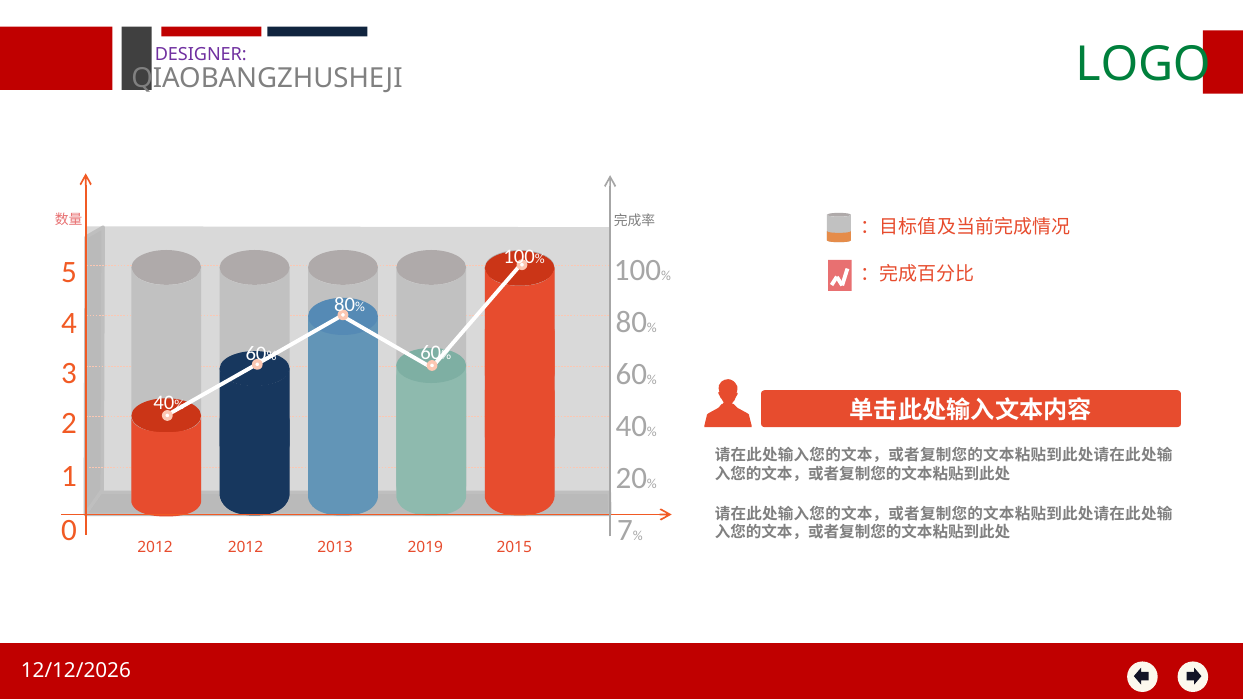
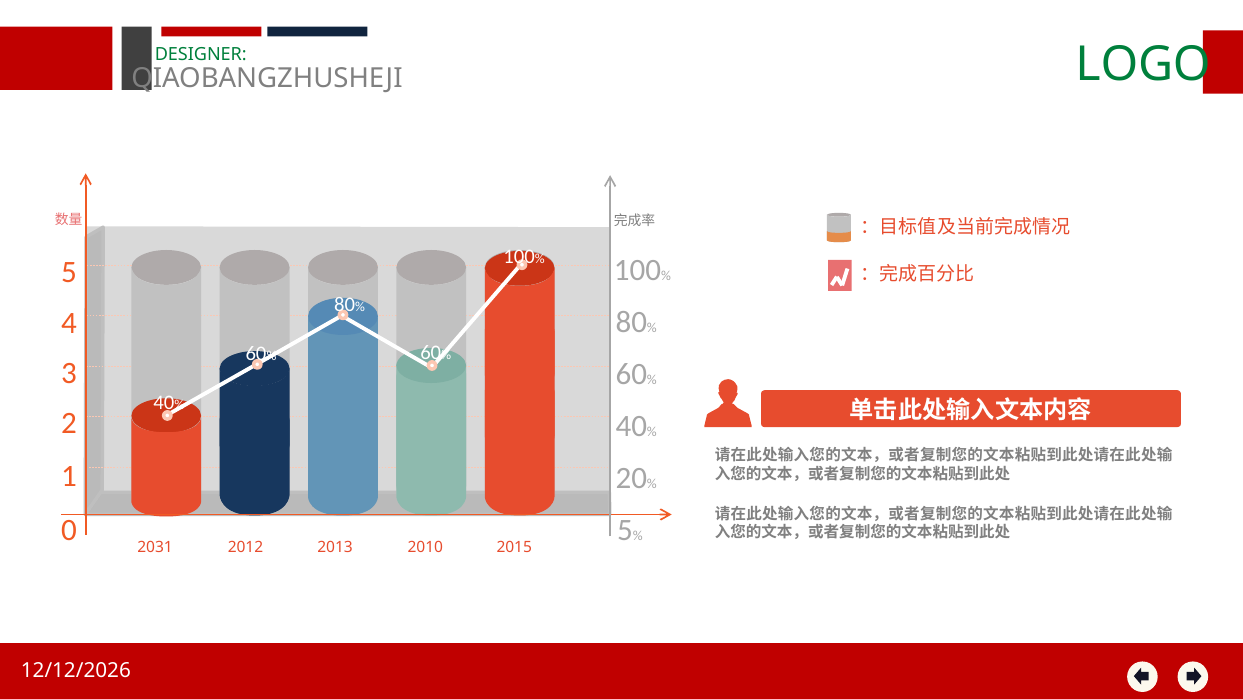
DESIGNER colour: purple -> green (201, 55)
0 7: 7 -> 5 (625, 530)
2012: 2012 -> 2031 (155, 548)
2019: 2019 -> 2010 (425, 548)
